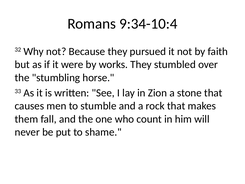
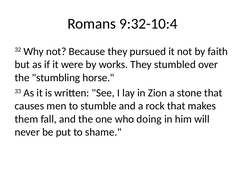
9:34-10:4: 9:34-10:4 -> 9:32-10:4 (148, 24)
count: count -> doing (149, 119)
